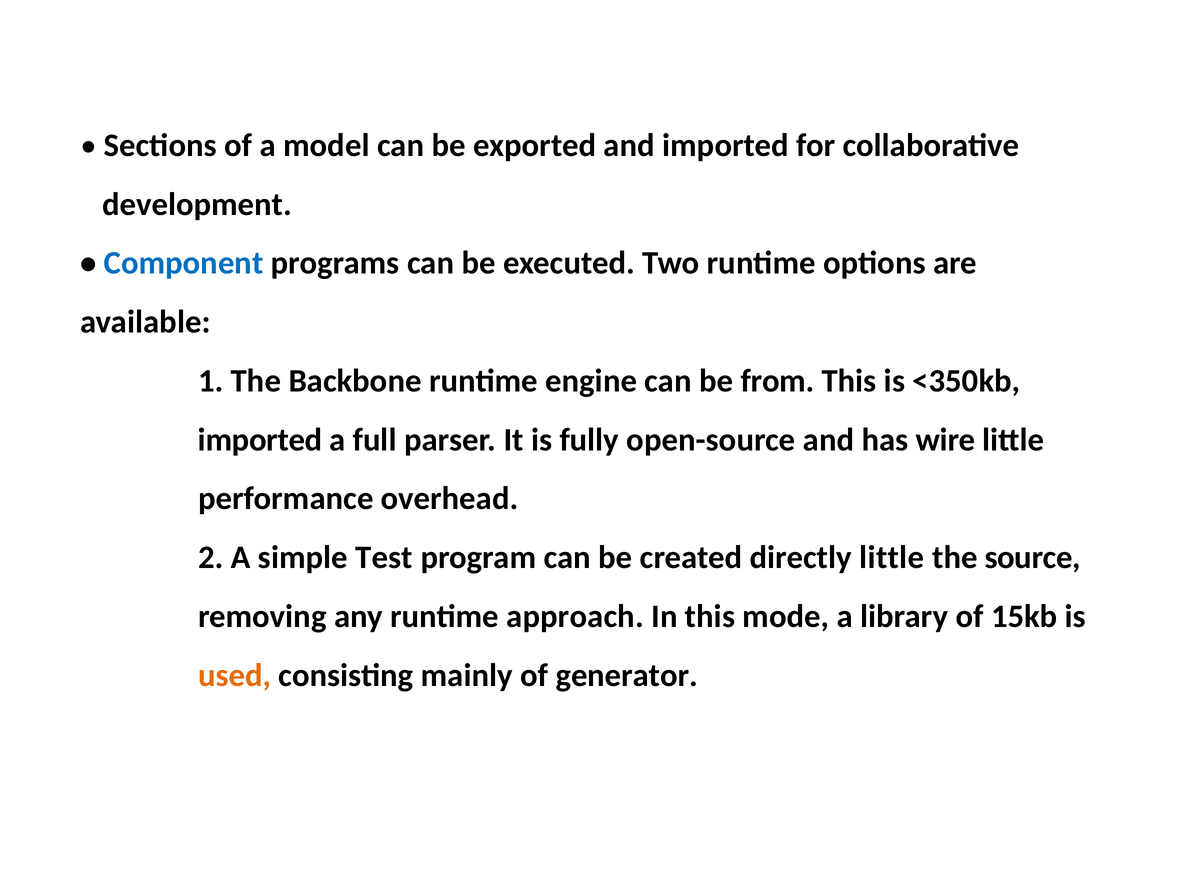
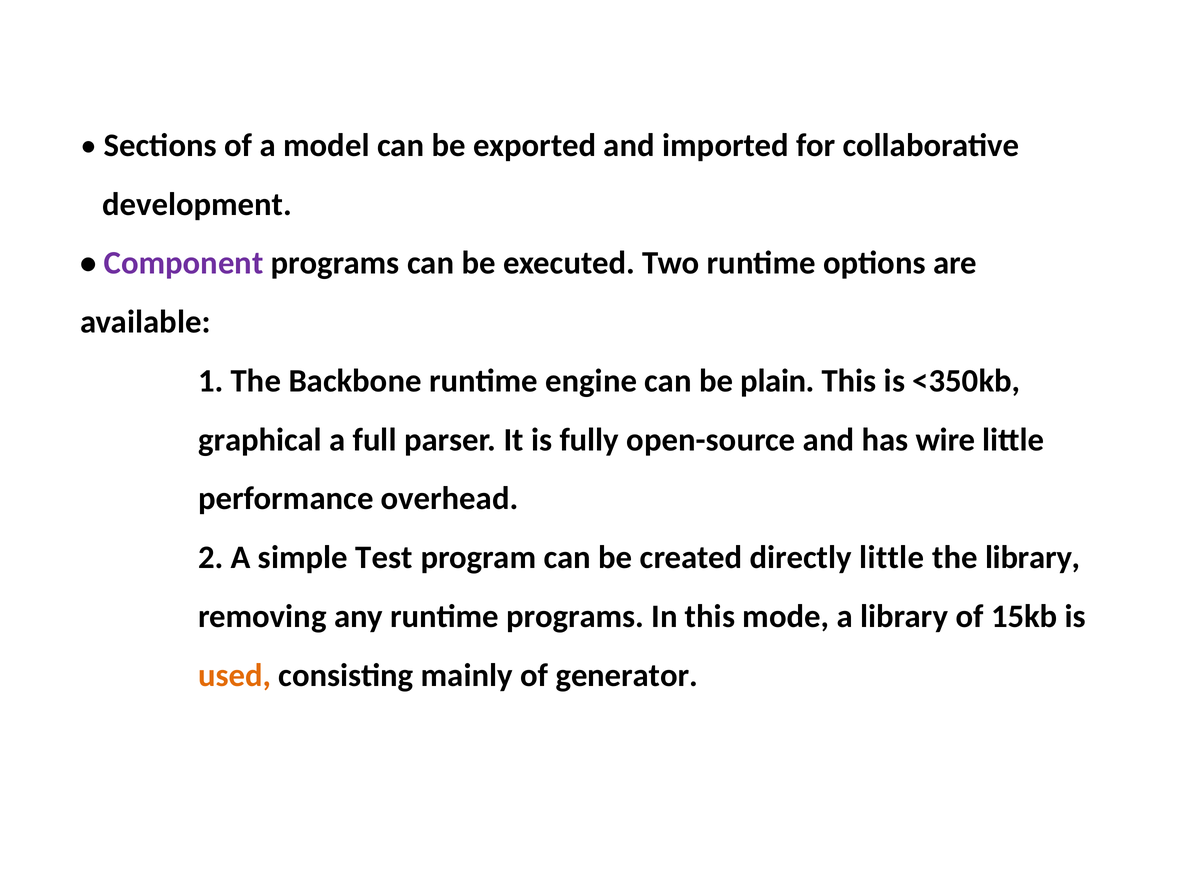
Component colour: blue -> purple (184, 263)
from: from -> plain (778, 381)
imported: imported -> graphical (260, 440)
the source: source -> library (1033, 558)
runtime approach: approach -> programs (575, 617)
